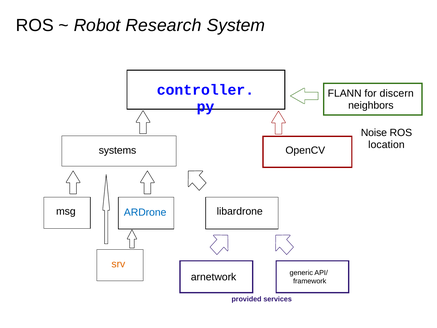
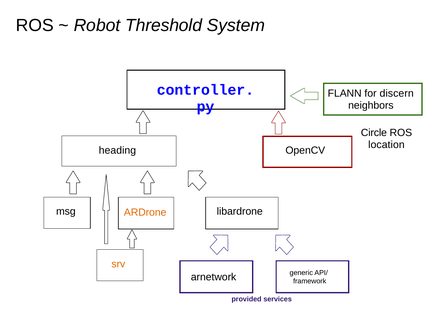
Research: Research -> Threshold (164, 25)
Noise: Noise -> Circle (374, 133)
systems: systems -> heading (117, 150)
ARDrone colour: blue -> orange (145, 212)
